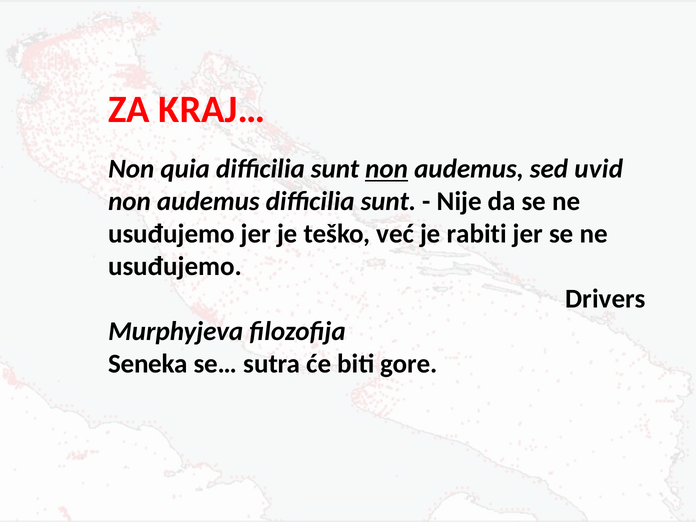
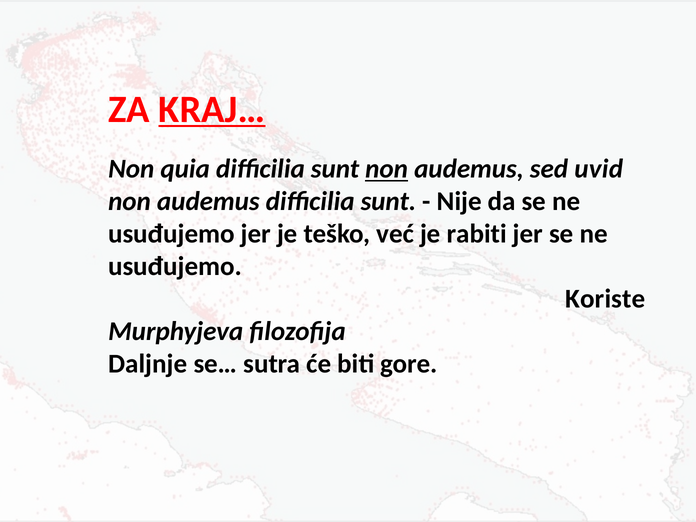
KRAJ… underline: none -> present (212, 109)
Drivers: Drivers -> Koriste (605, 299)
Seneka: Seneka -> Daljnje (148, 364)
